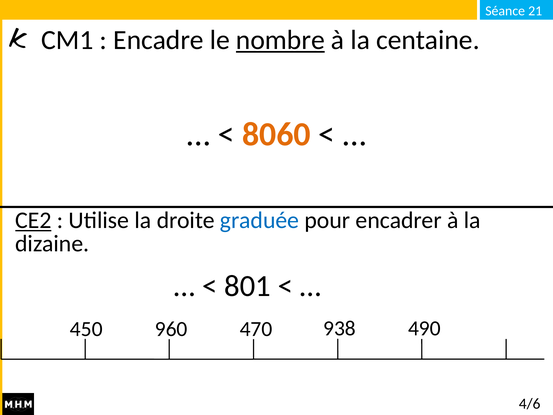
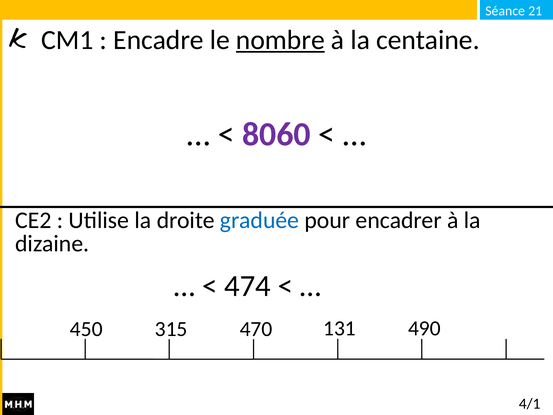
8060 colour: orange -> purple (276, 134)
CE2 underline: present -> none (33, 220)
801: 801 -> 474 (248, 286)
960: 960 -> 315 (171, 329)
938: 938 -> 131 (339, 328)
4/6: 4/6 -> 4/1 (530, 403)
